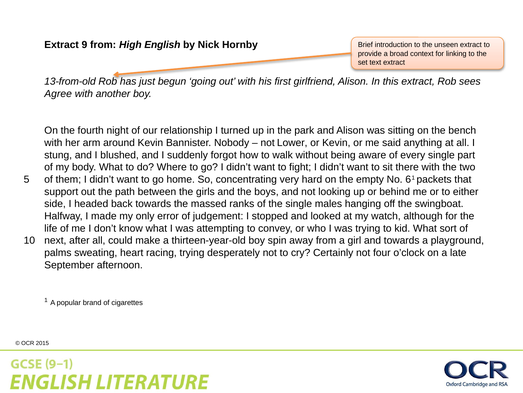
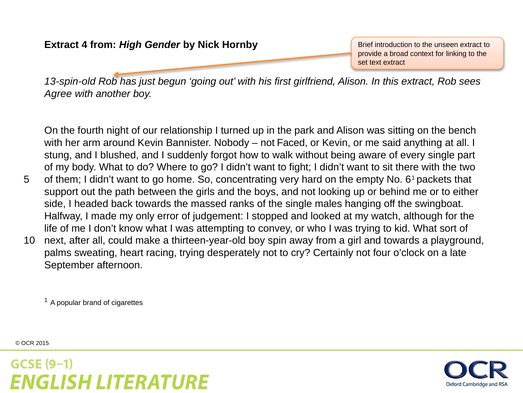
9: 9 -> 4 (84, 45)
English: English -> Gender (162, 45)
13-from-old: 13-from-old -> 13-spin-old (70, 81)
Lower: Lower -> Faced (292, 142)
